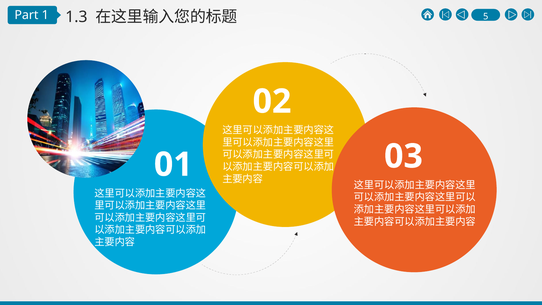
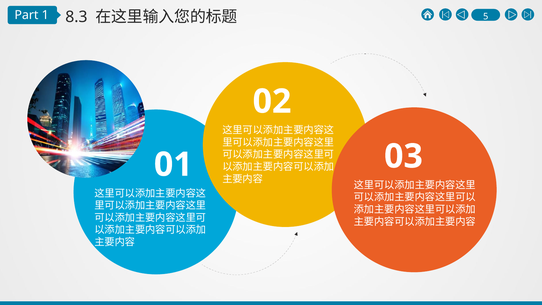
1.3: 1.3 -> 8.3 (76, 17)
